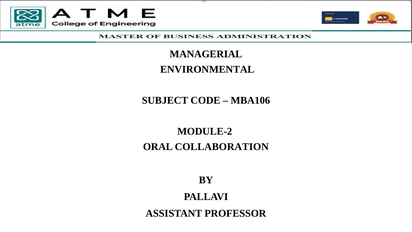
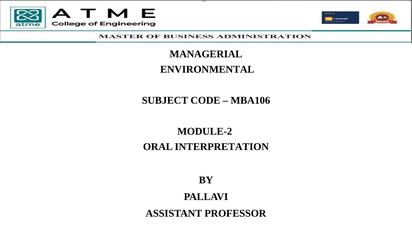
COLLABORATION: COLLABORATION -> INTERPRETATION (222, 147)
